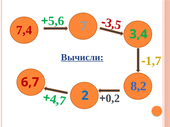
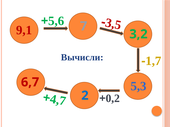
7,4: 7,4 -> 9,1 (24, 30)
3,4: 3,4 -> 3,2 (138, 34)
Вычисли underline: present -> none (82, 58)
8,2: 8,2 -> 5,3 (138, 87)
